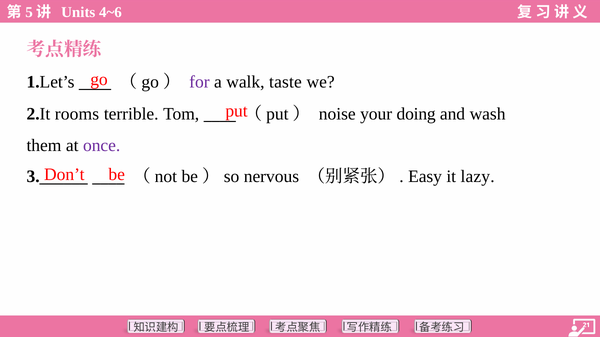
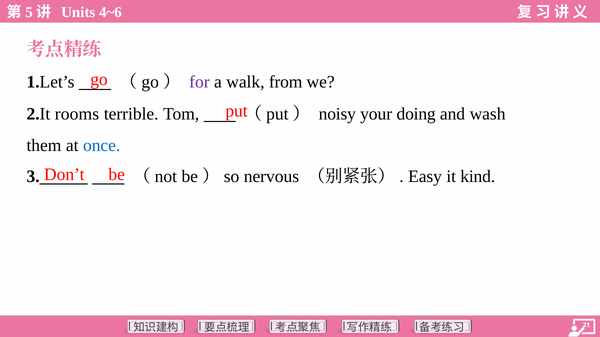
taste: taste -> from (286, 82)
noise: noise -> noisy (337, 114)
once colour: purple -> blue (102, 146)
lazy: lazy -> kind (478, 177)
